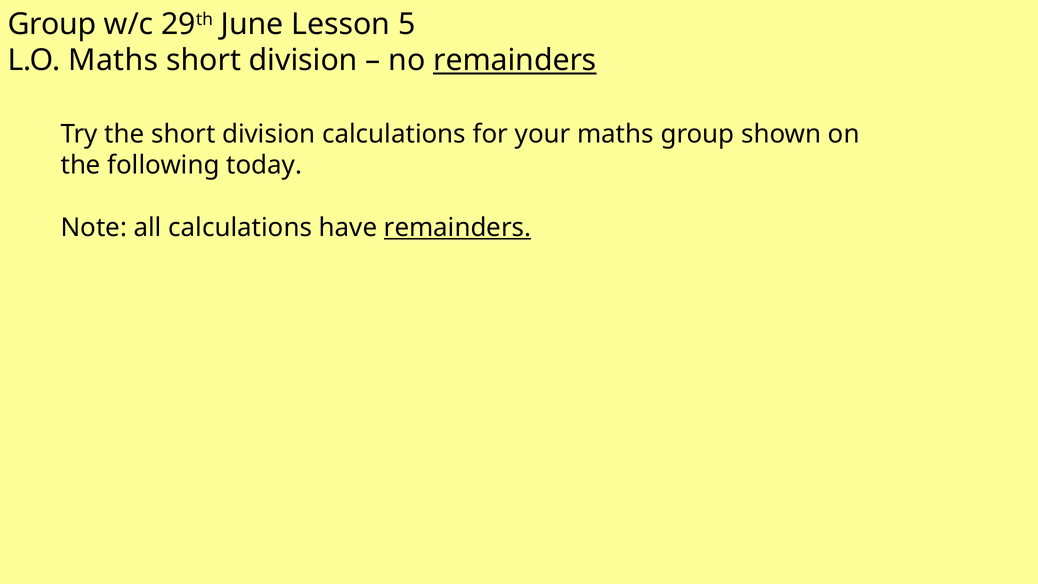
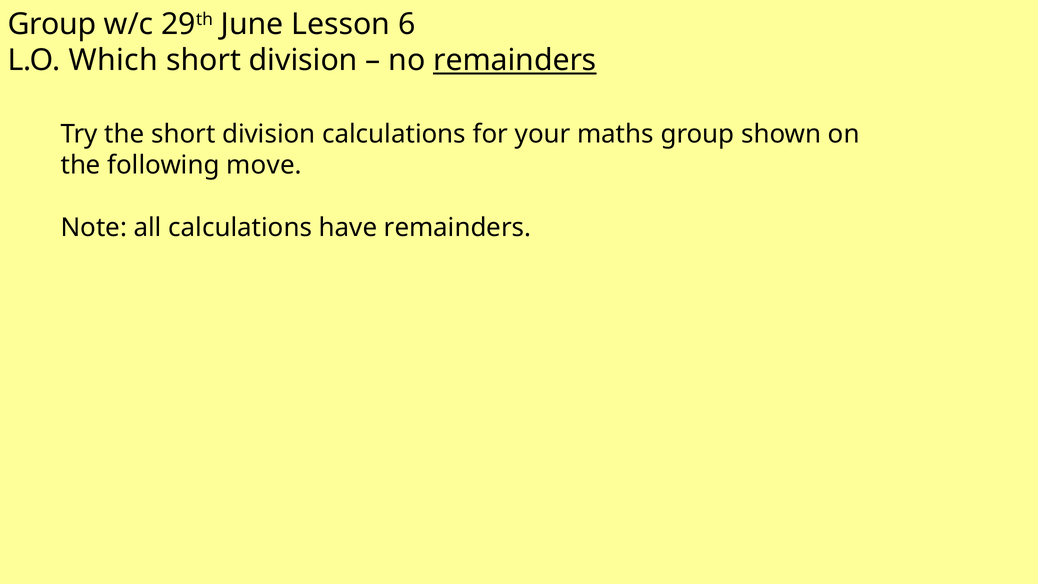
5: 5 -> 6 (407, 24)
L.O Maths: Maths -> Which (113, 60)
today: today -> move (264, 165)
remainders underline: present -> none (457, 227)
